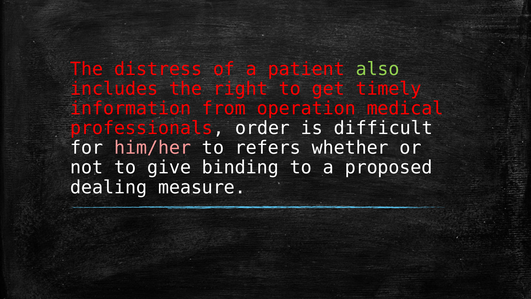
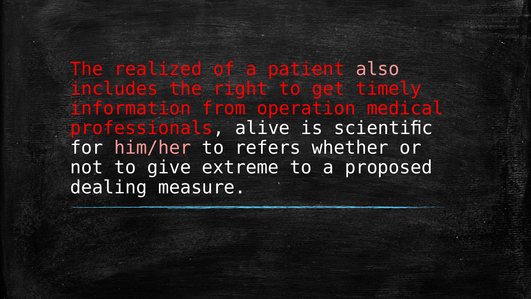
distress: distress -> realized (158, 69)
also colour: light green -> pink (378, 69)
order: order -> alive (263, 128)
difficult: difficult -> scientiﬁc (383, 128)
binding: binding -> extreme (240, 167)
